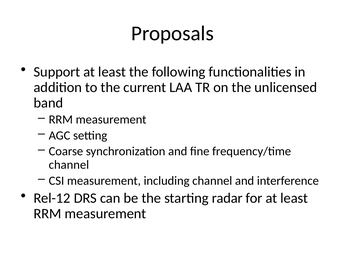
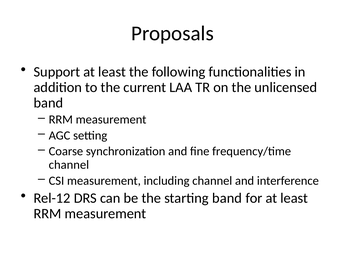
starting radar: radar -> band (227, 198)
